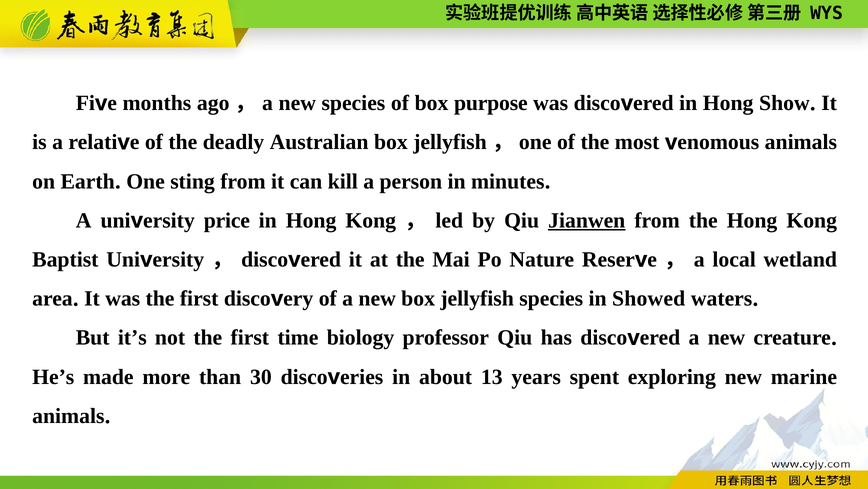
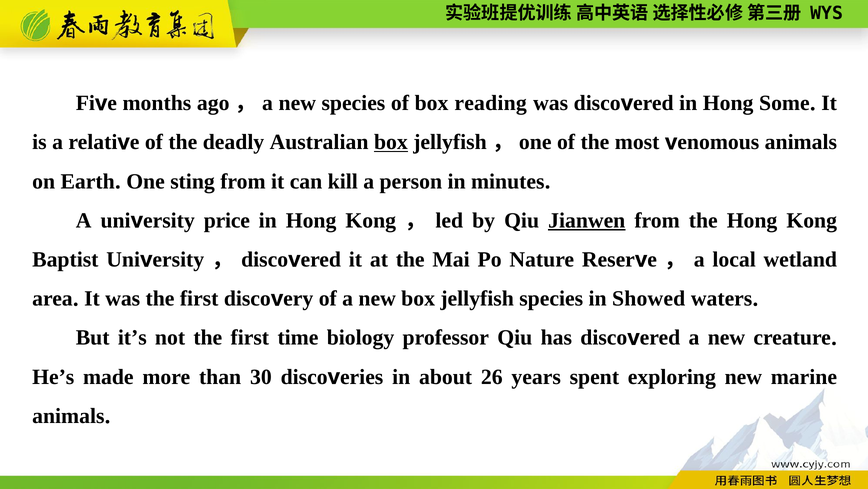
purpose: purpose -> reading (491, 103)
Show: Show -> Some (784, 103)
box underline: none -> present (391, 142)
13: 13 -> 26 (492, 376)
